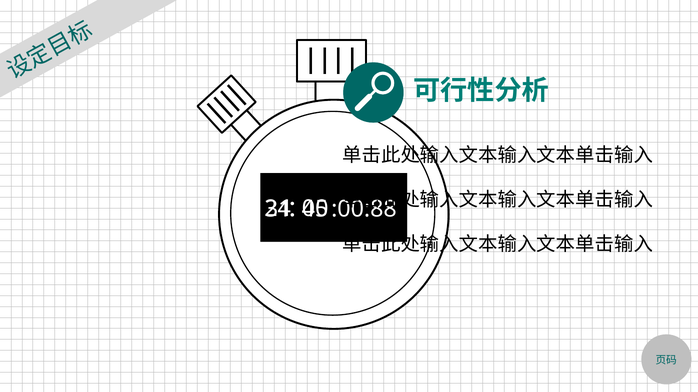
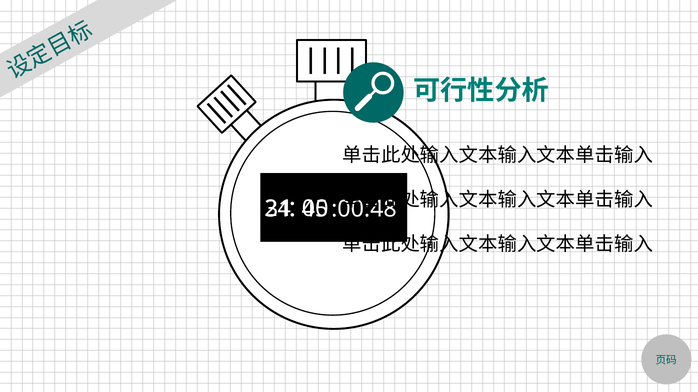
:00:88: :00:88 -> :00:48 (364, 209)
